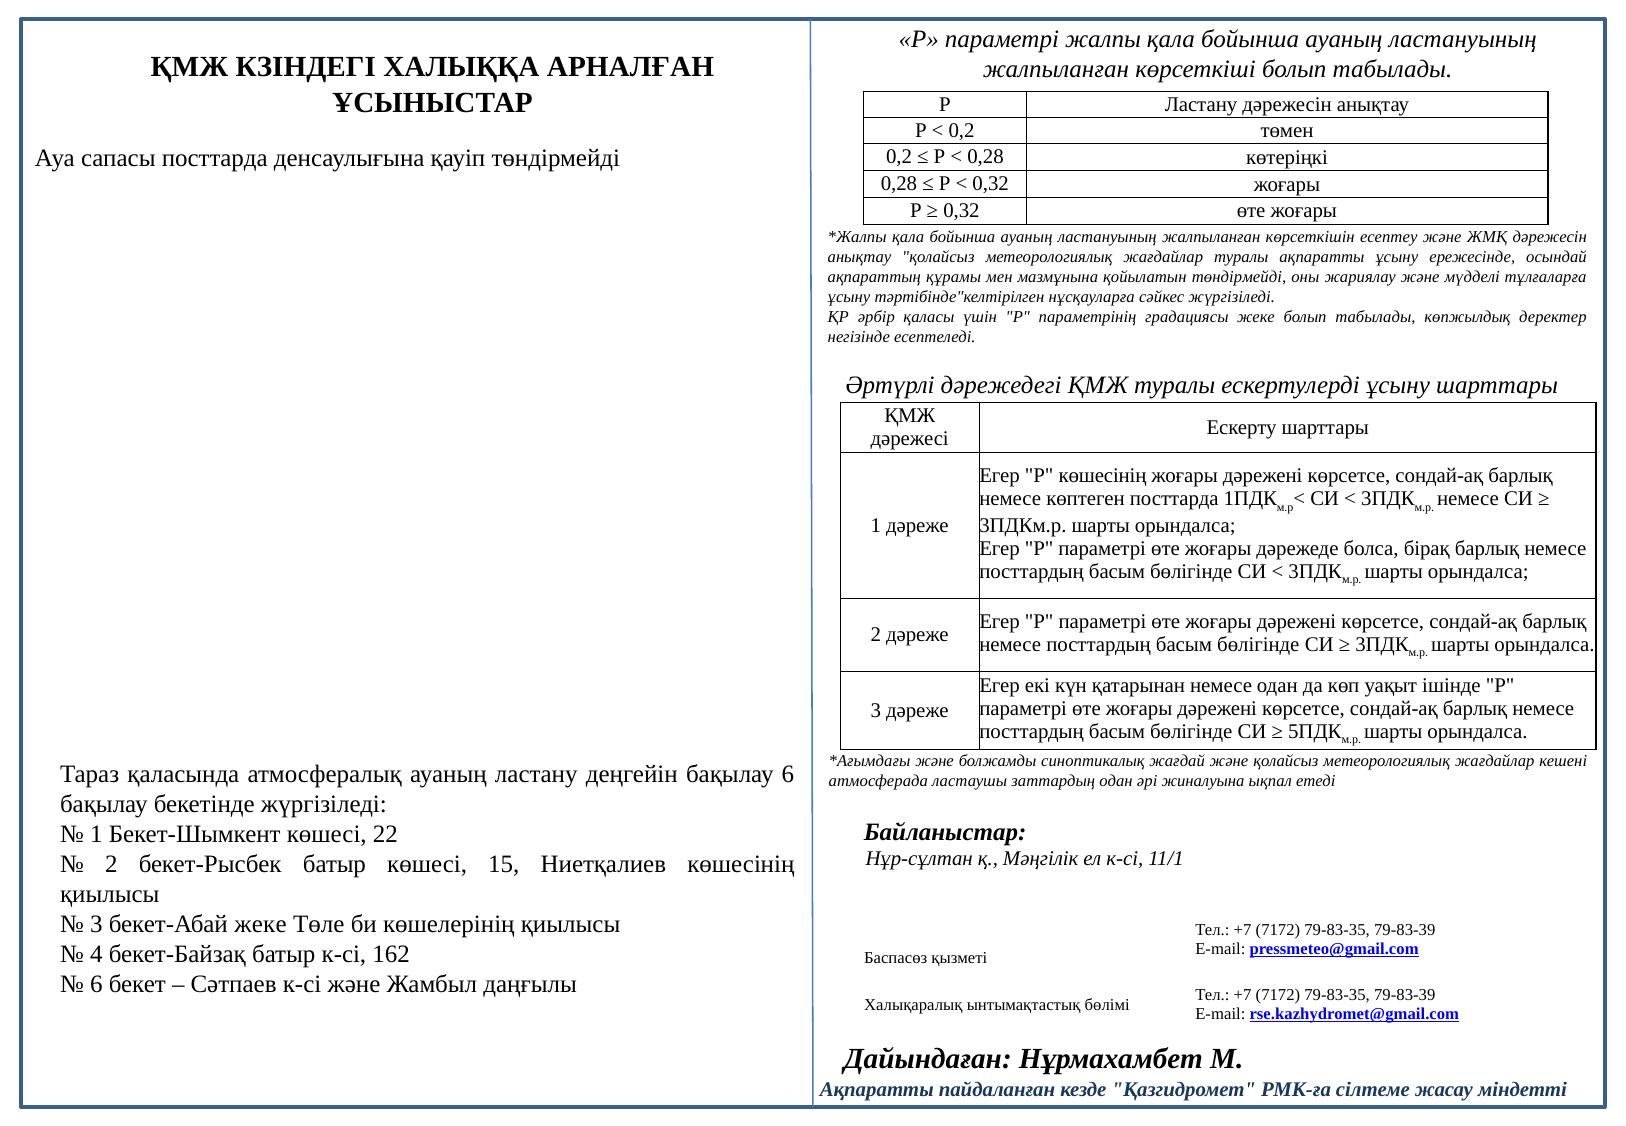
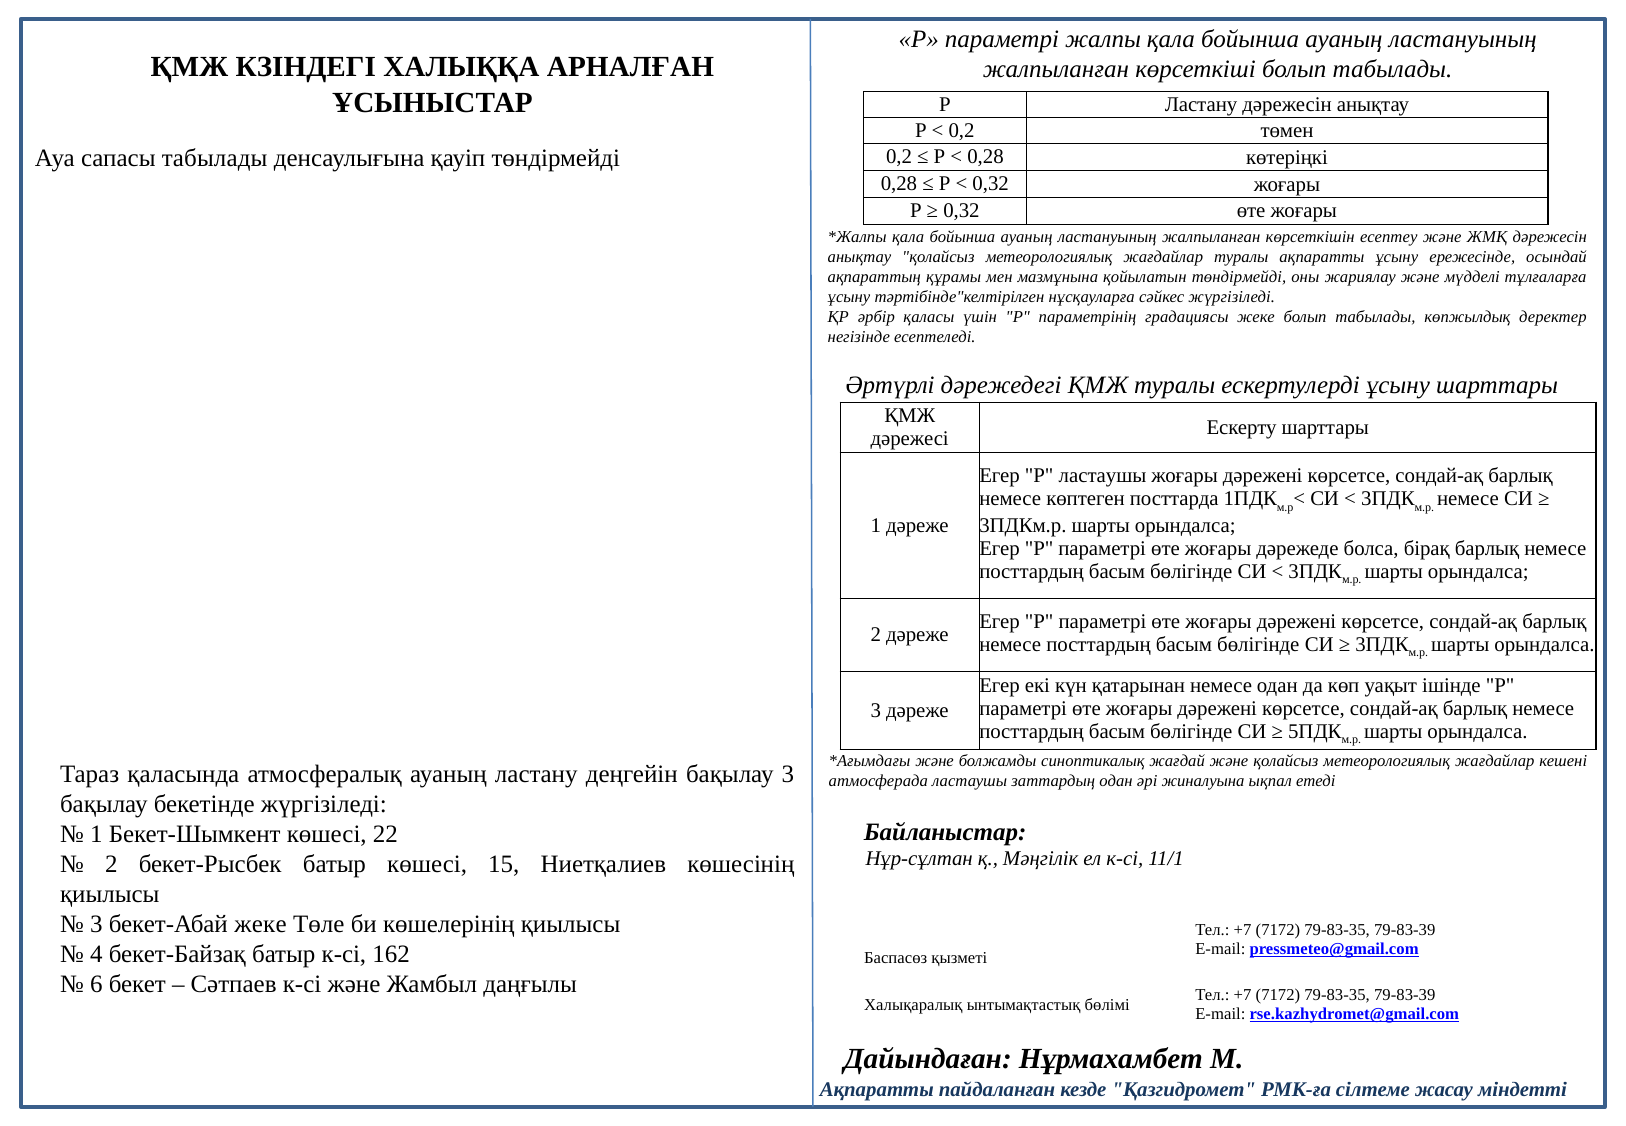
сапасы посттарда: посттарда -> табылады (215, 158)
Р көшесінің: көшесінің -> ластаушы (1102, 476)
бақылау 6: 6 -> 3 (788, 774)
